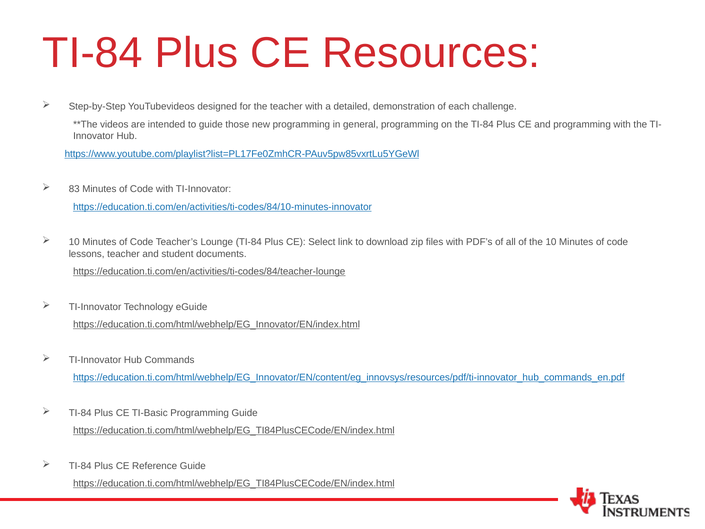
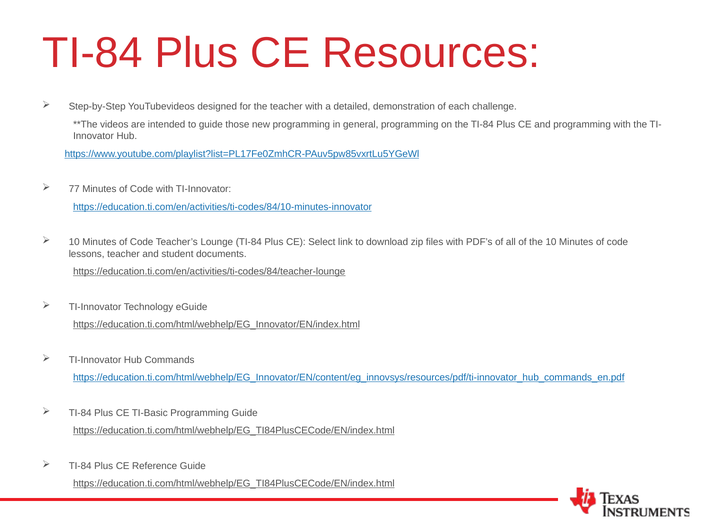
83: 83 -> 77 (74, 189)
